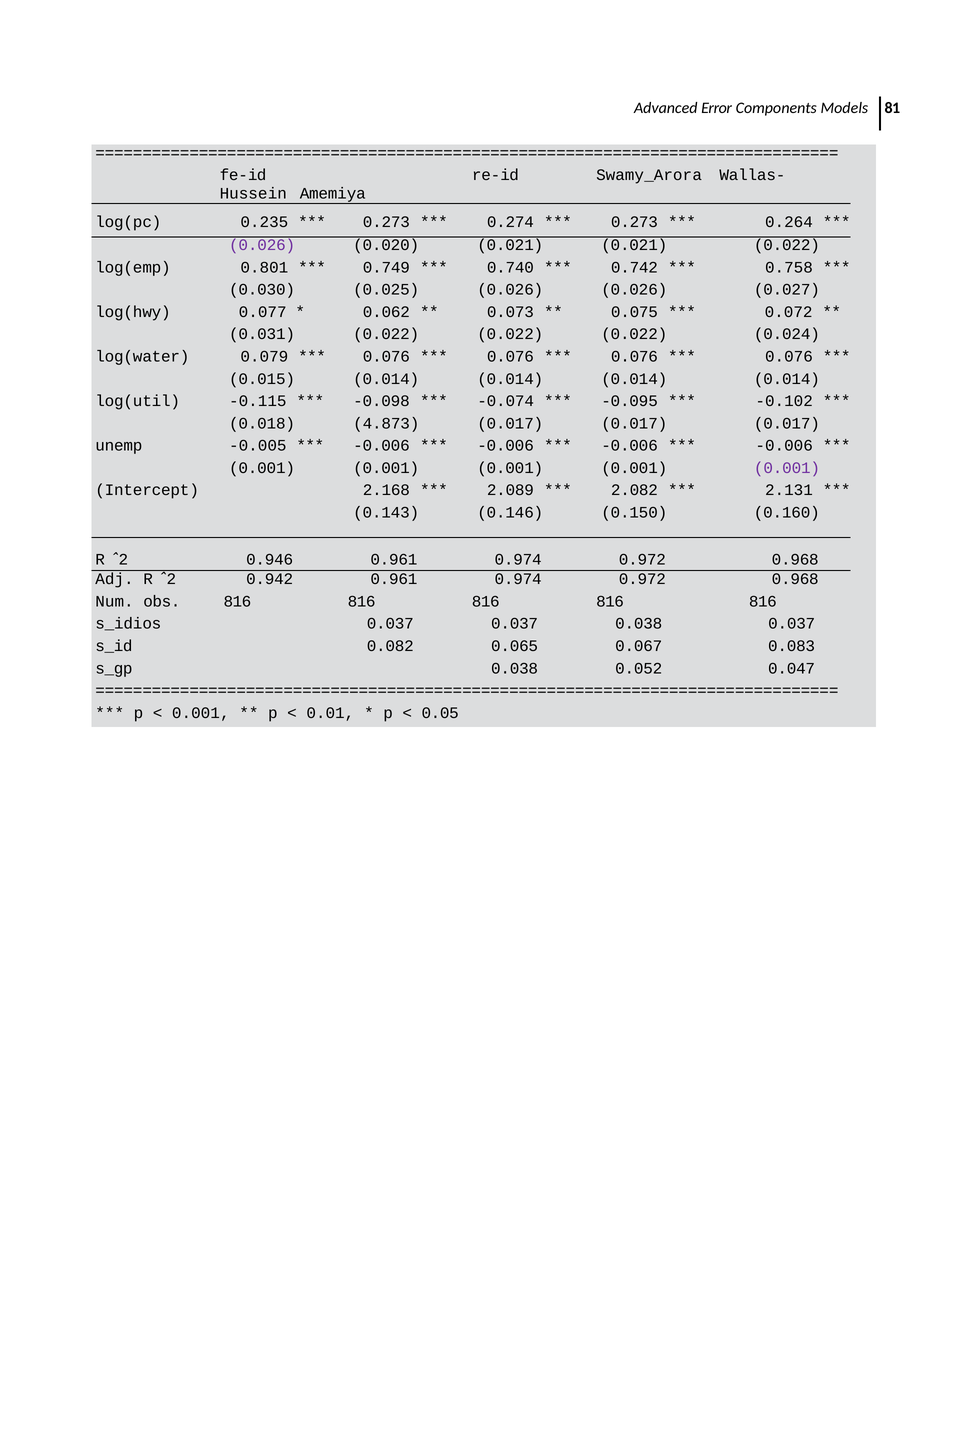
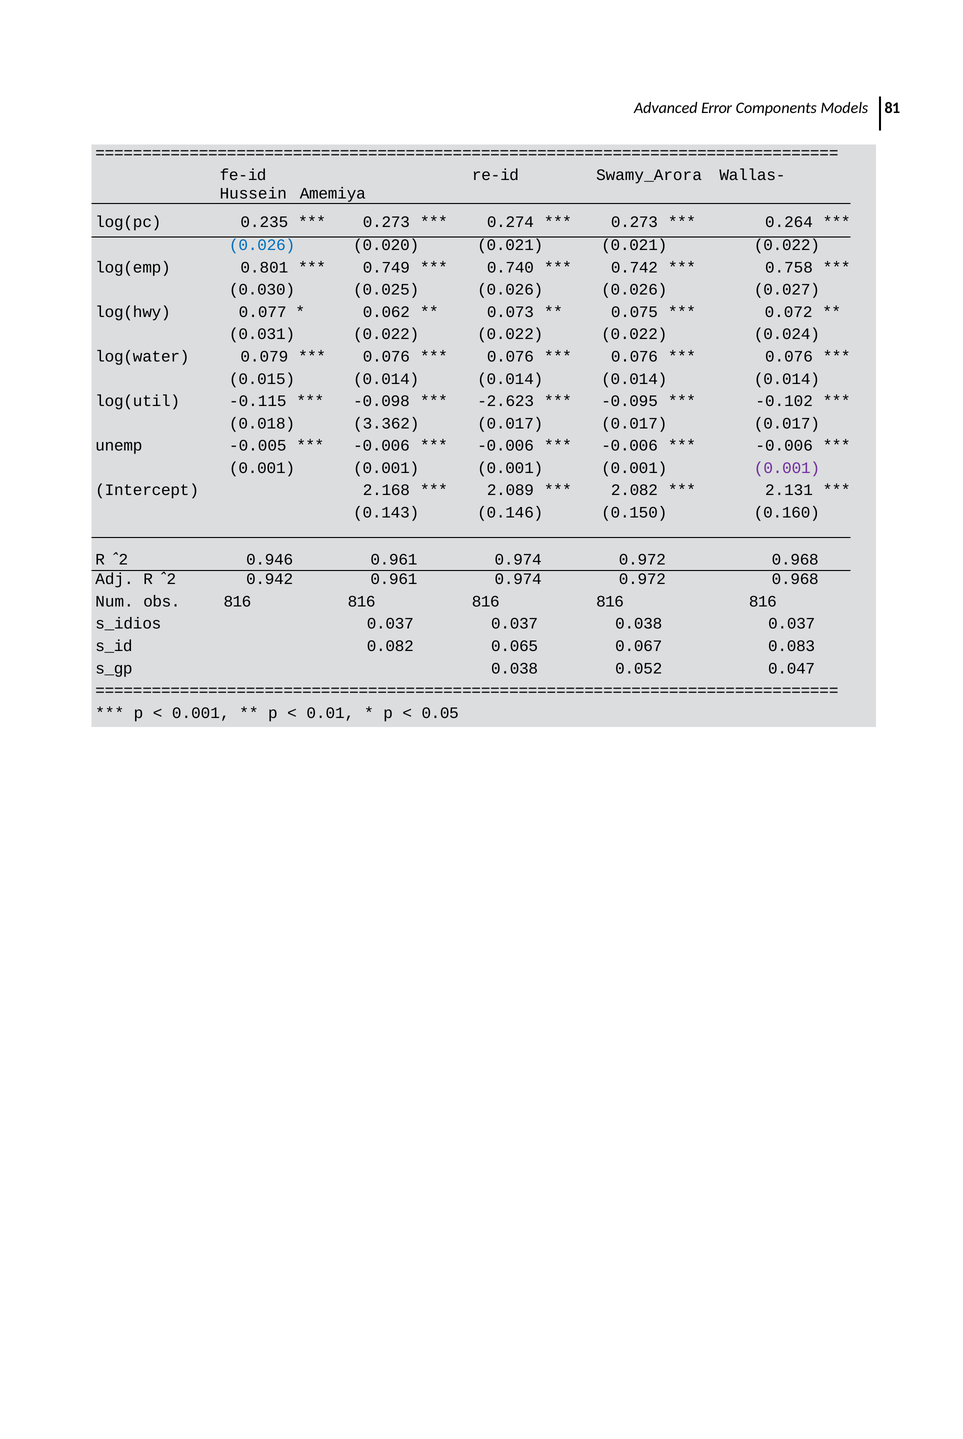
0.026 colour: purple -> blue (262, 245)
-0.074: -0.074 -> -2.623 (506, 401)
4.873: 4.873 -> 3.362 (386, 423)
